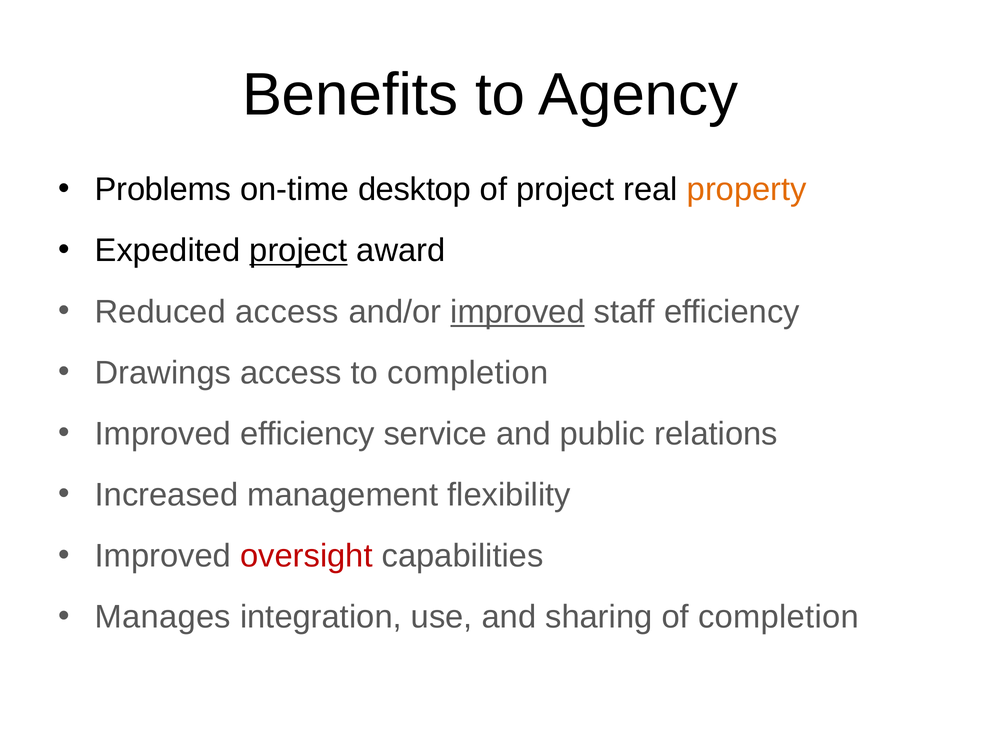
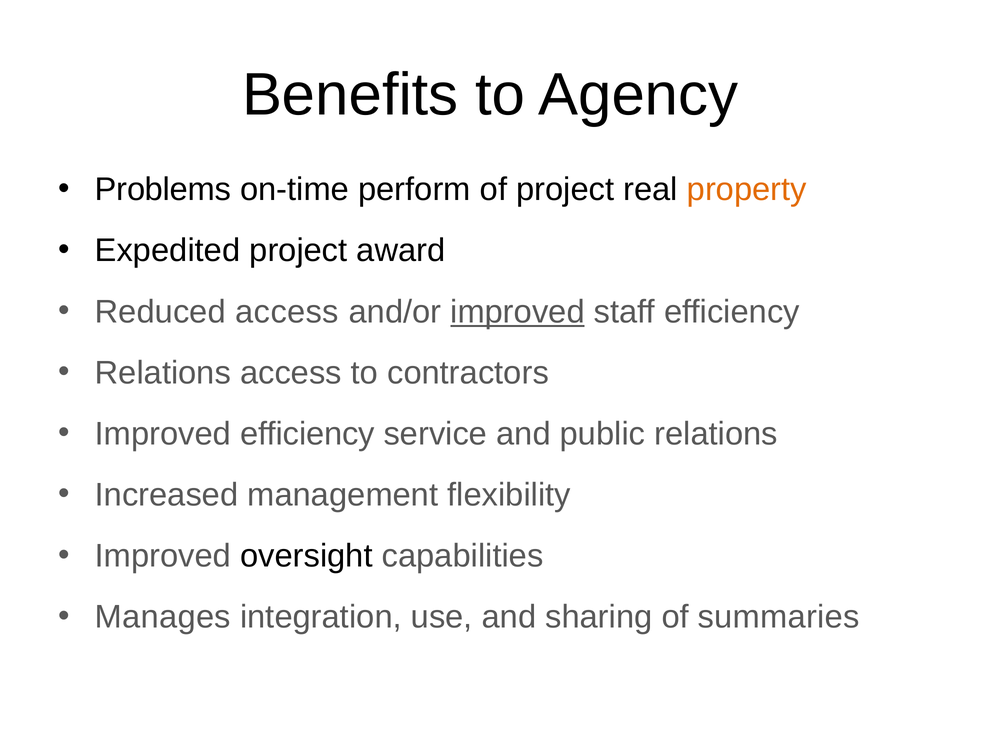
desktop: desktop -> perform (414, 190)
project underline: present -> none (298, 251)
Drawings: Drawings -> Relations (163, 373)
to completion: completion -> contractors (468, 373)
oversight colour: red -> black (306, 556)
of completion: completion -> summaries (779, 617)
